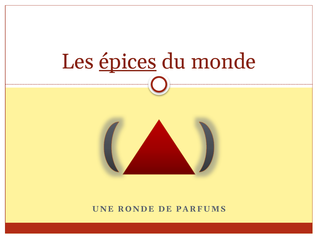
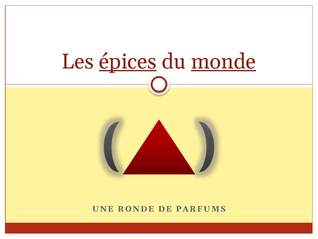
monde underline: none -> present (223, 61)
